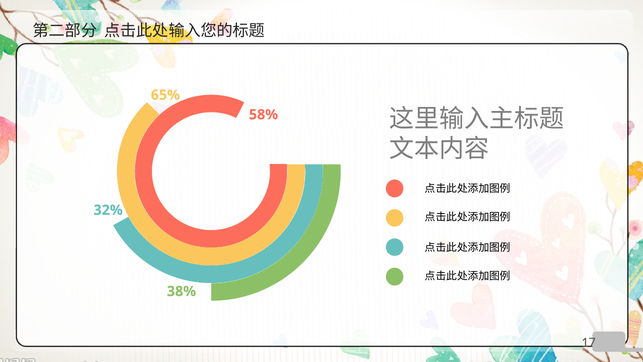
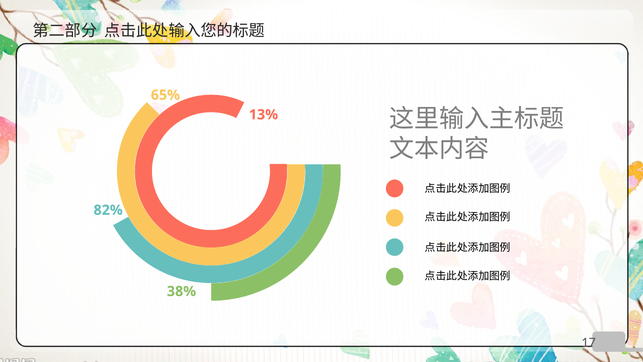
58%: 58% -> 13% (264, 115)
32%: 32% -> 82% (108, 210)
